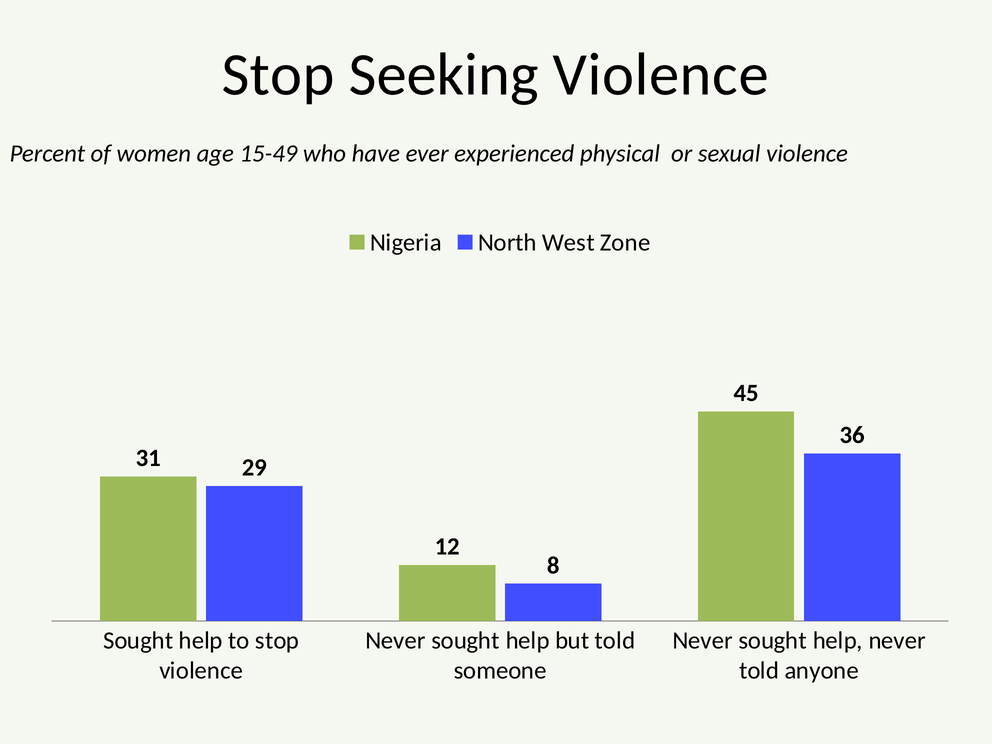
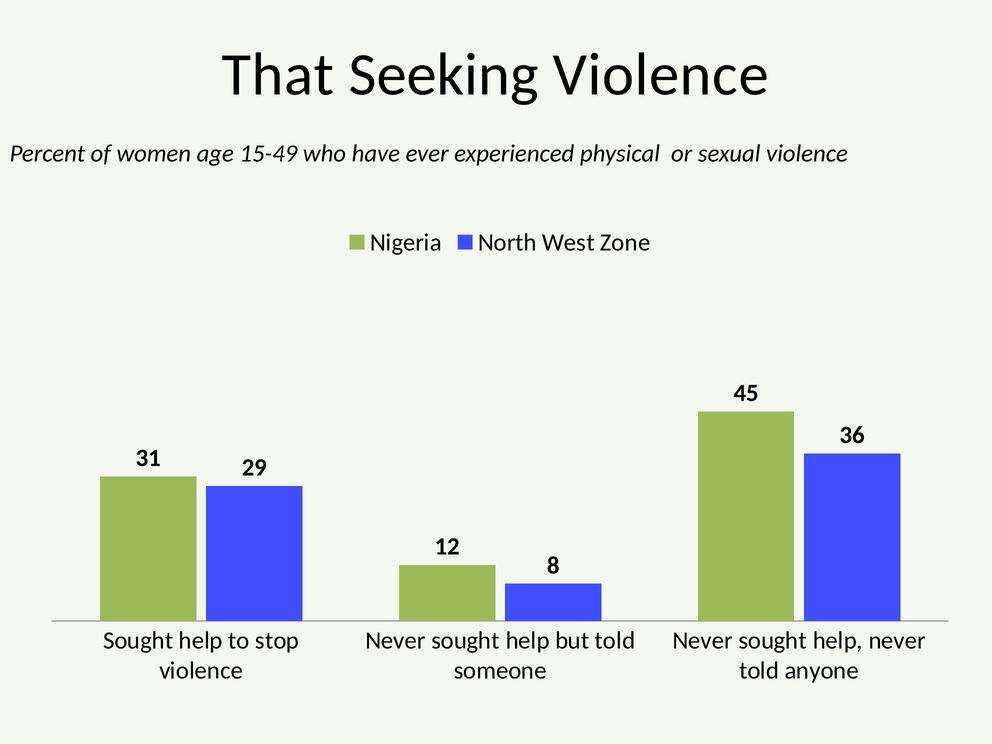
Stop: Stop -> That (278, 75)
